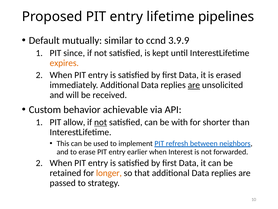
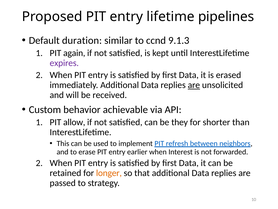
mutually: mutually -> duration (82, 40)
3.9.9: 3.9.9 -> 9.1.3 (179, 40)
since: since -> again (74, 53)
expires colour: orange -> purple (64, 63)
not underline: present -> none (101, 122)
with: with -> they (180, 122)
